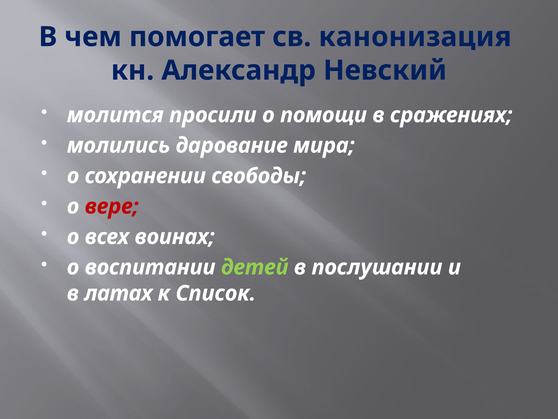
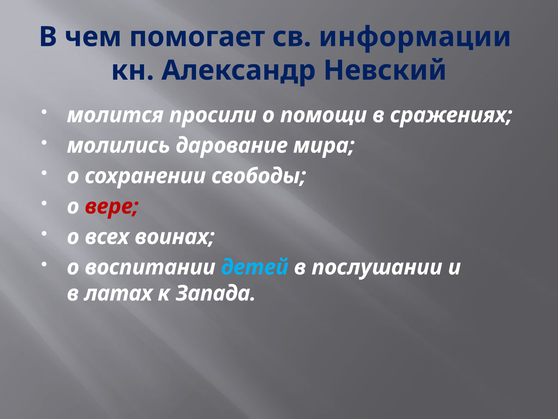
канонизация: канонизация -> информации (415, 37)
детей colour: light green -> light blue (255, 267)
Список: Список -> Запада (216, 293)
